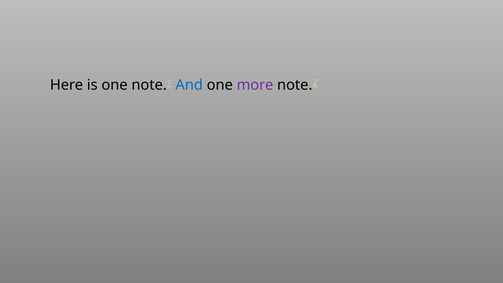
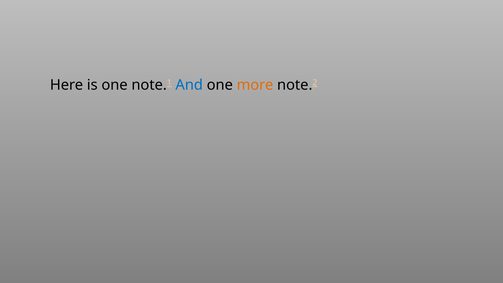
more colour: purple -> orange (255, 85)
